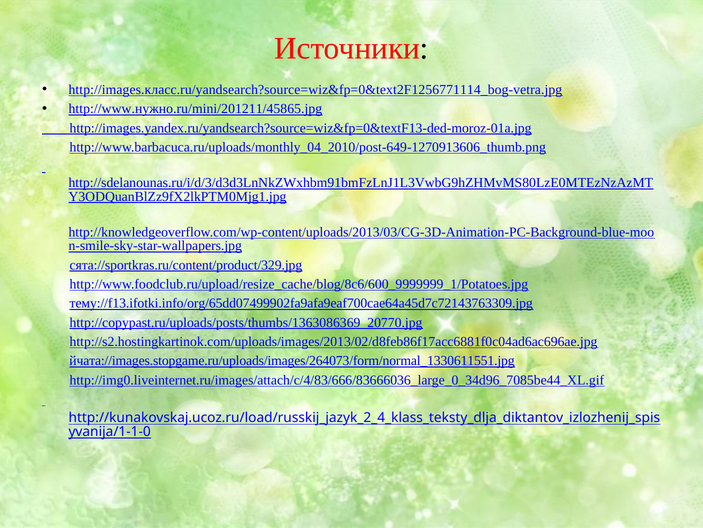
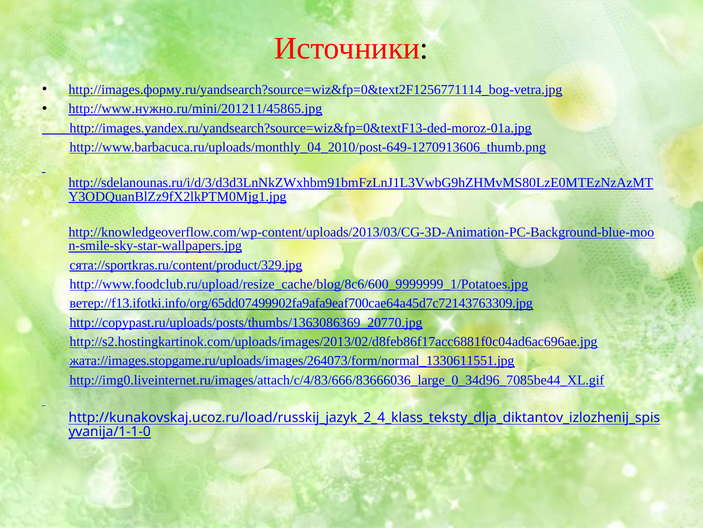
http://images.класс.ru/yandsearch?source=wiz&fp=0&text2F1256771114_bog-vetra.jpg: http://images.класс.ru/yandsearch?source=wiz&fp=0&text2F1256771114_bog-vetra.jpg -> http://images.форму.ru/yandsearch?source=wiz&fp=0&text2F1256771114_bog-vetra.jpg (315, 90)
тему://f13.ifotki.info/org/65dd07499902fa9afa9eaf700cae64a45d7c72143763309.jpg: тему://f13.ifotki.info/org/65dd07499902fa9afa9eaf700cae64a45d7c72143763309.jpg -> ветер://f13.ifotki.info/org/65dd07499902fa9afa9eaf700cae64a45d7c72143763309.jpg (301, 303)
йчата://images.stopgame.ru/uploads/images/264073/form/normal_1330611551.jpg: йчата://images.stopgame.ru/uploads/images/264073/form/normal_1330611551.jpg -> жата://images.stopgame.ru/uploads/images/264073/form/normal_1330611551.jpg (292, 360)
